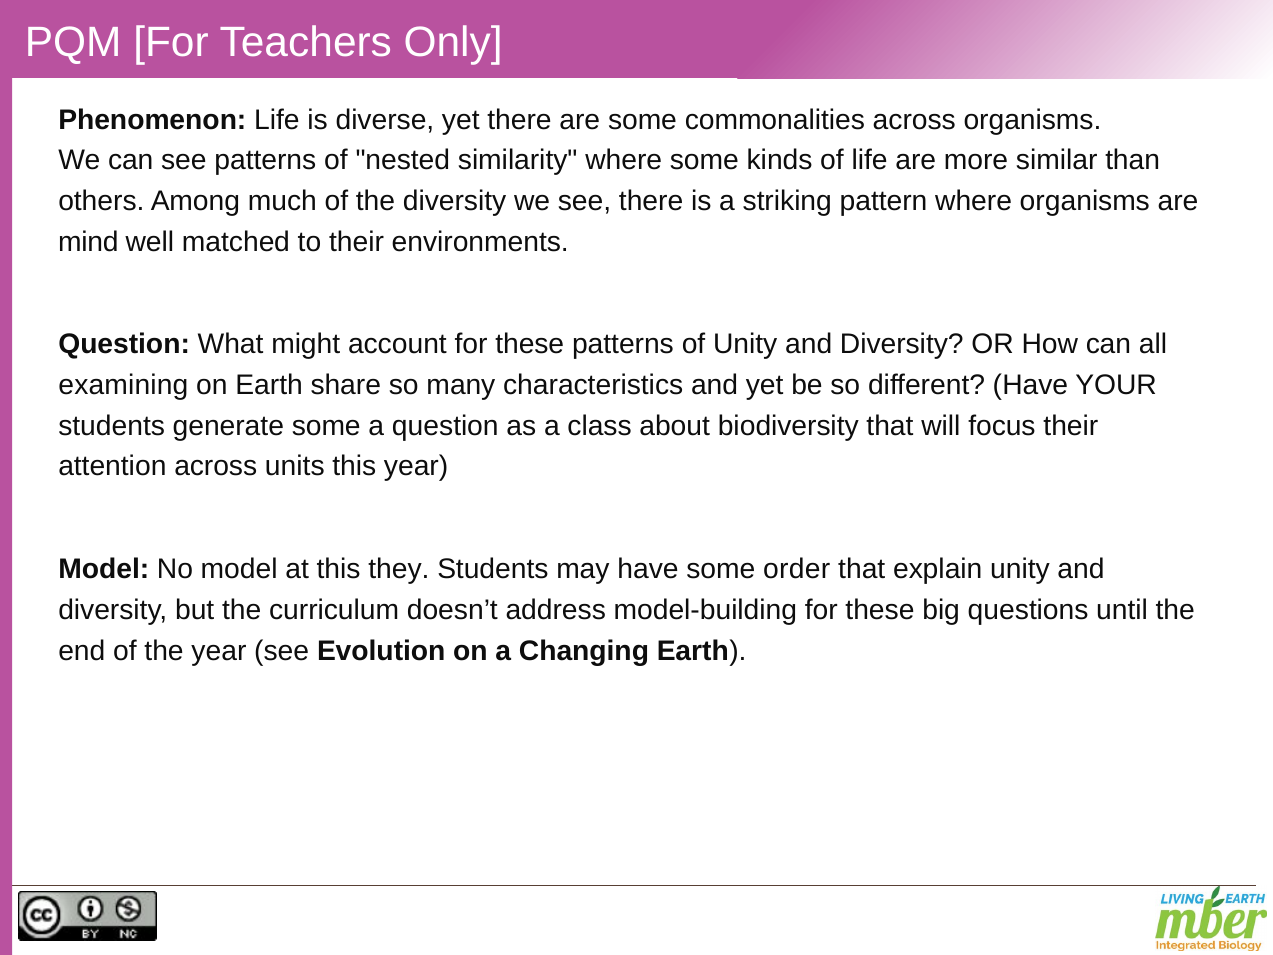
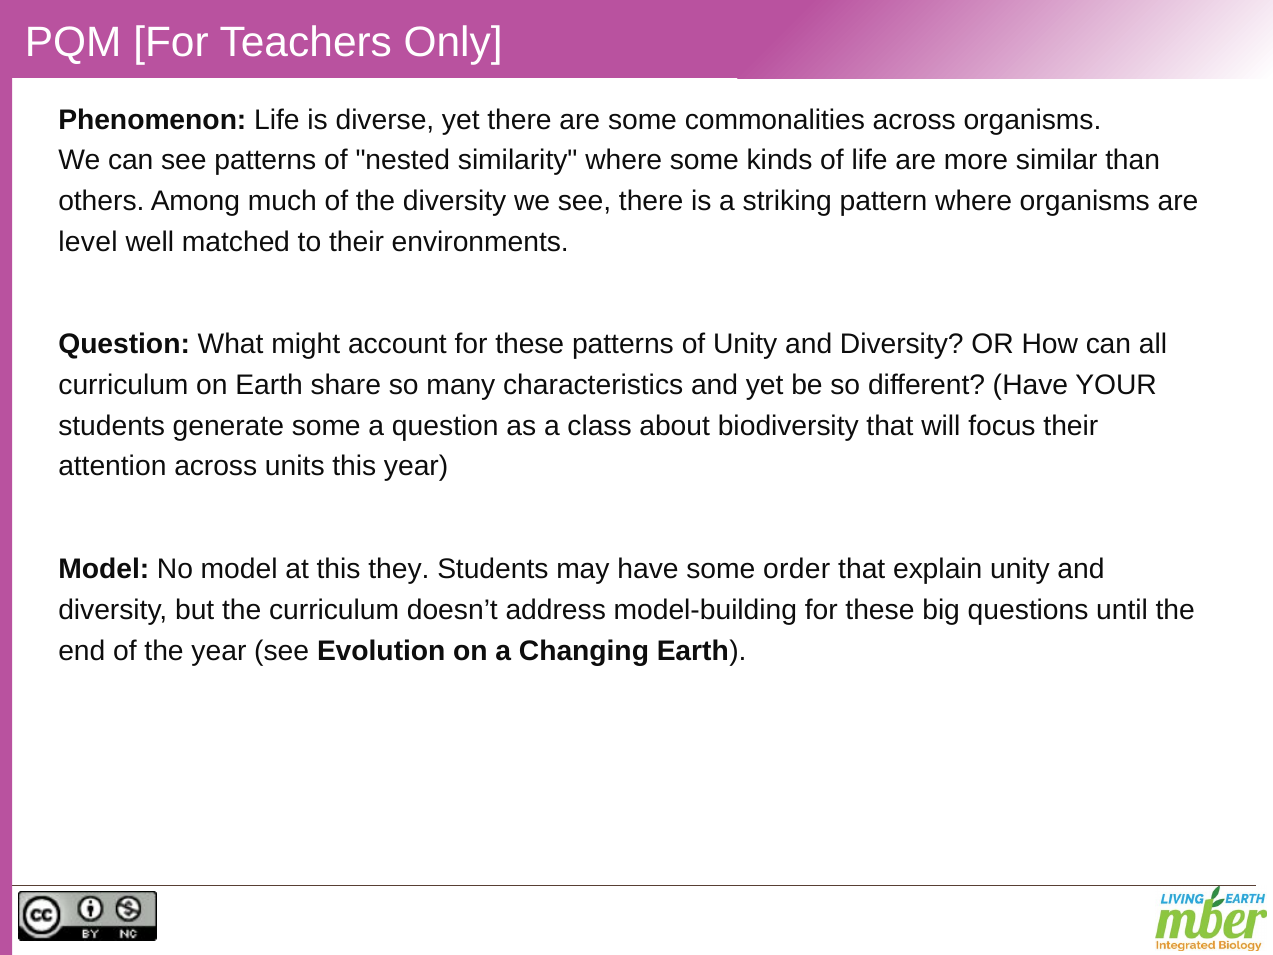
mind: mind -> level (88, 242)
examining: examining -> curriculum (123, 385)
